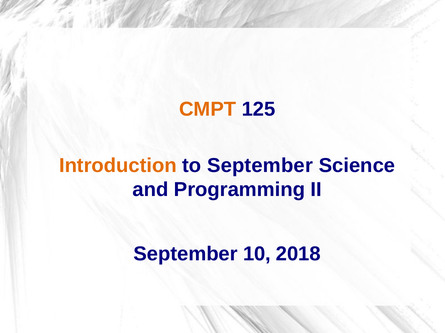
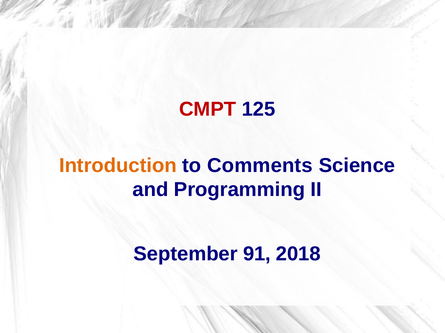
CMPT colour: orange -> red (208, 109)
to September: September -> Comments (260, 166)
10: 10 -> 91 (257, 254)
